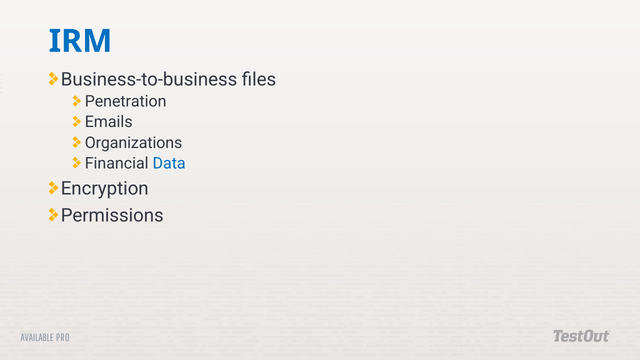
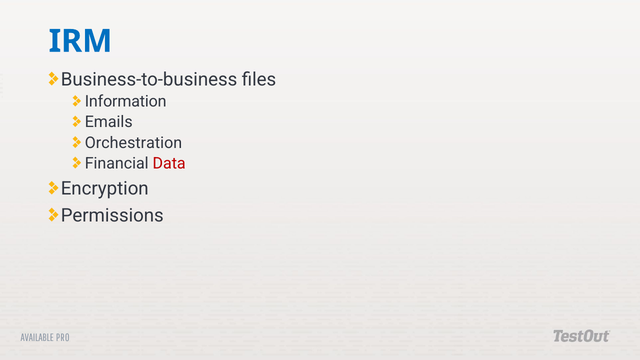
Penetration: Penetration -> Information (126, 102)
Organizations: Organizations -> Orchestration (133, 143)
Data colour: blue -> red (169, 163)
